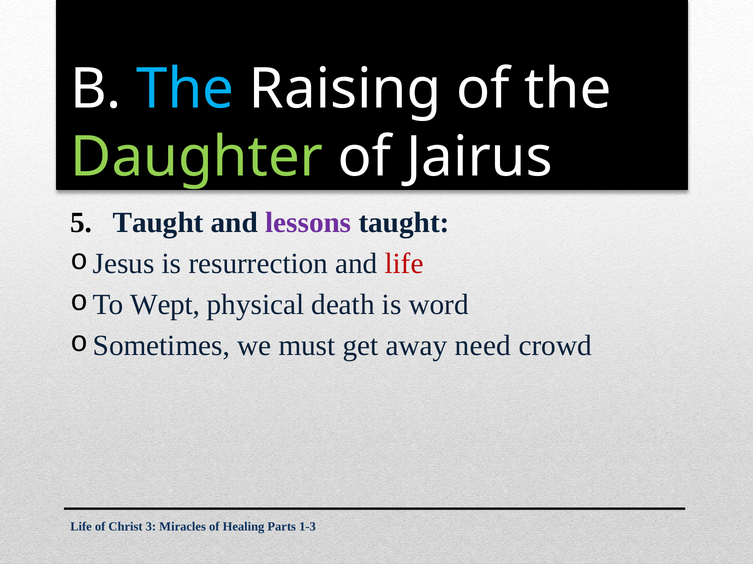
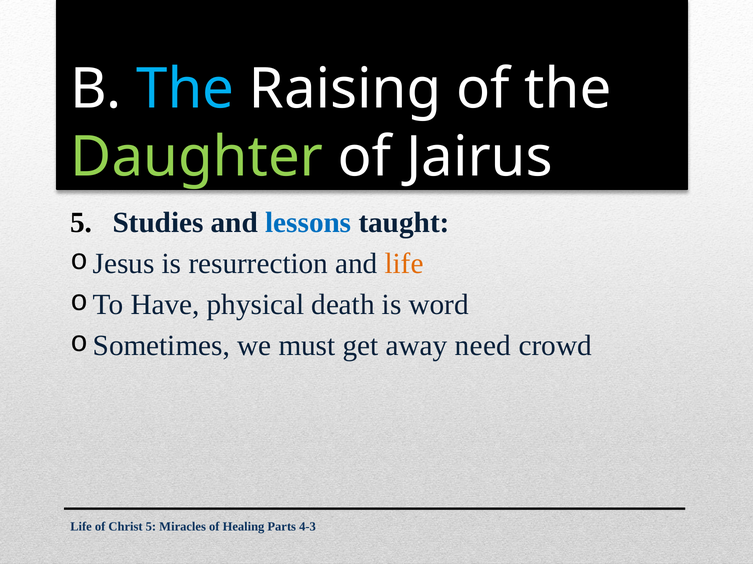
Taught: Taught -> Studies (158, 223)
lessons colour: purple -> blue (308, 223)
life colour: red -> orange (404, 264)
Wept: Wept -> Have (165, 305)
Christ 3: 3 -> 5 (151, 527)
1-3: 1-3 -> 4-3 (307, 527)
